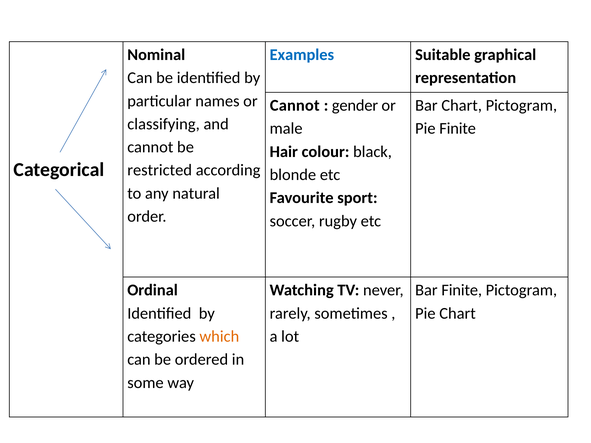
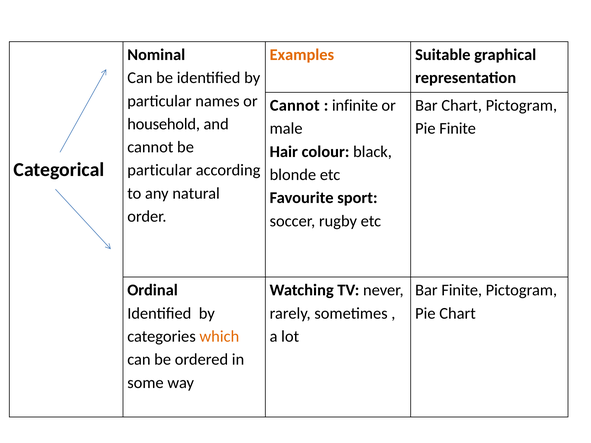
Examples colour: blue -> orange (302, 55)
gender: gender -> infinite (355, 106)
classifying: classifying -> household (164, 124)
restricted: restricted -> particular (160, 170)
